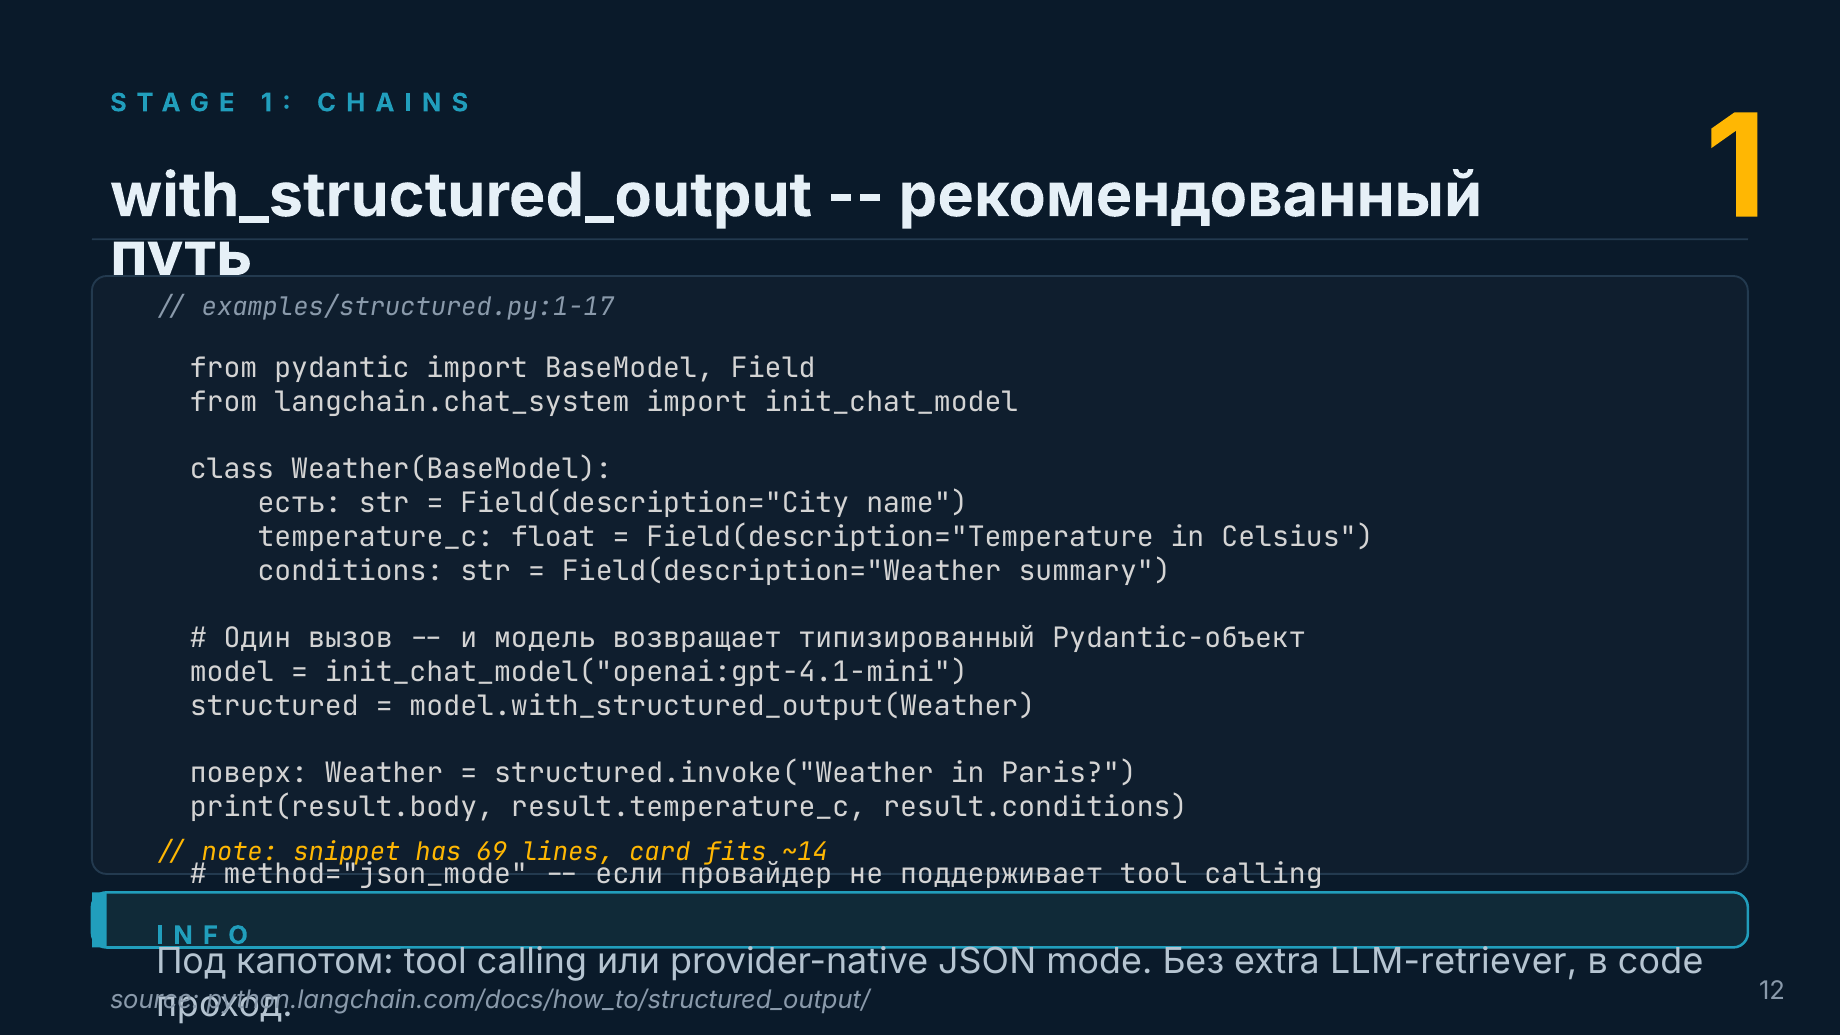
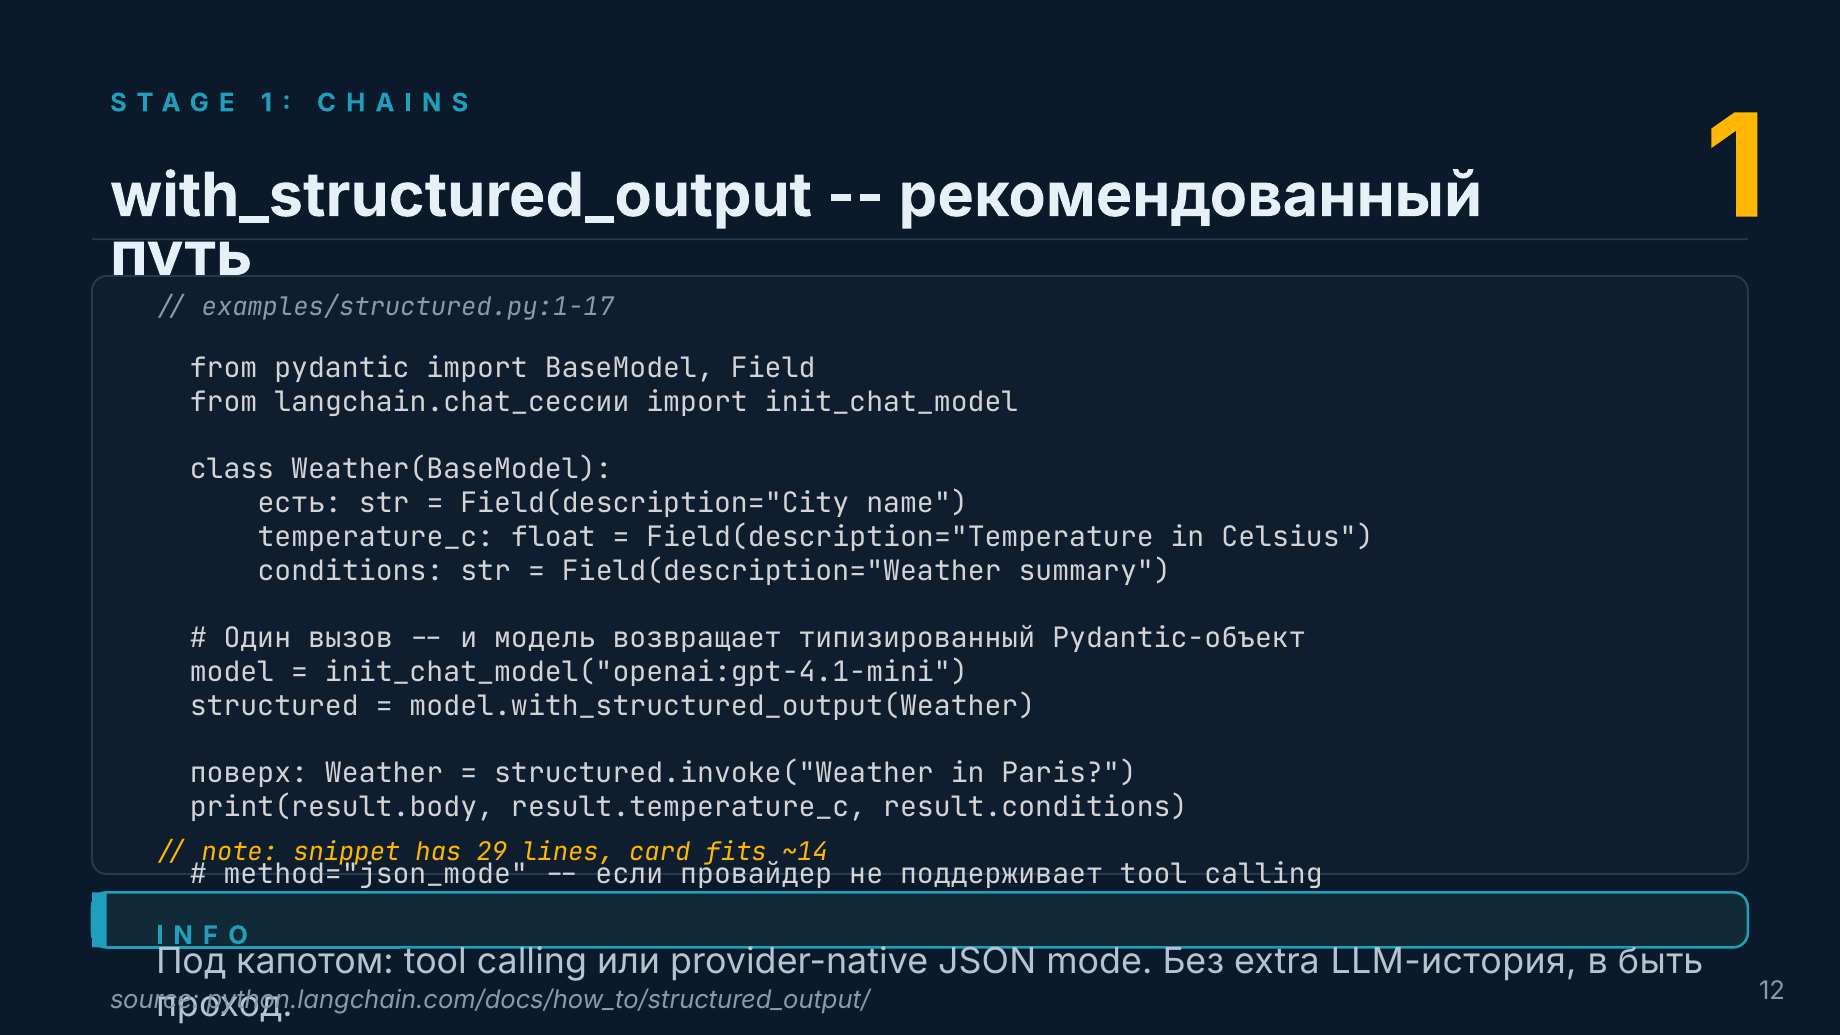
langchain.chat_system: langchain.chat_system -> langchain.chat_сессии (452, 402)
69: 69 -> 29 (492, 852)
LLM-retriever: LLM-retriever -> LLM-история (1454, 962)
code: code -> быть (1661, 962)
